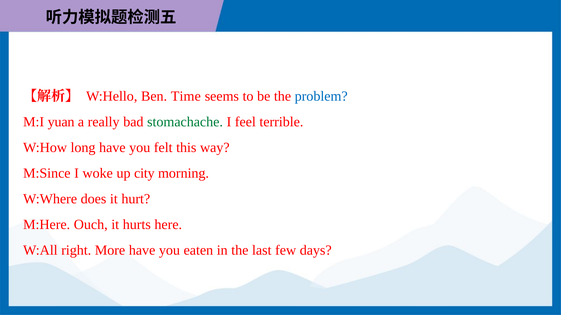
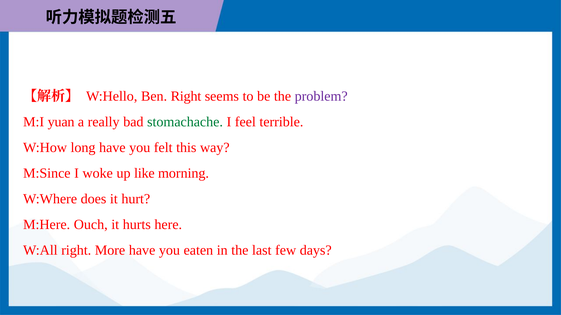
Ben Time: Time -> Right (186, 96)
problem colour: blue -> purple (321, 96)
city: city -> like (144, 174)
